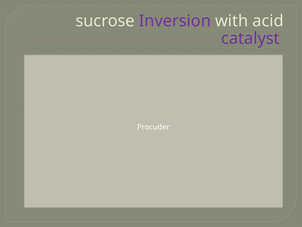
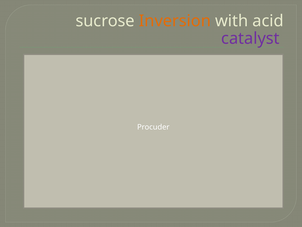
Inversion colour: purple -> orange (175, 21)
